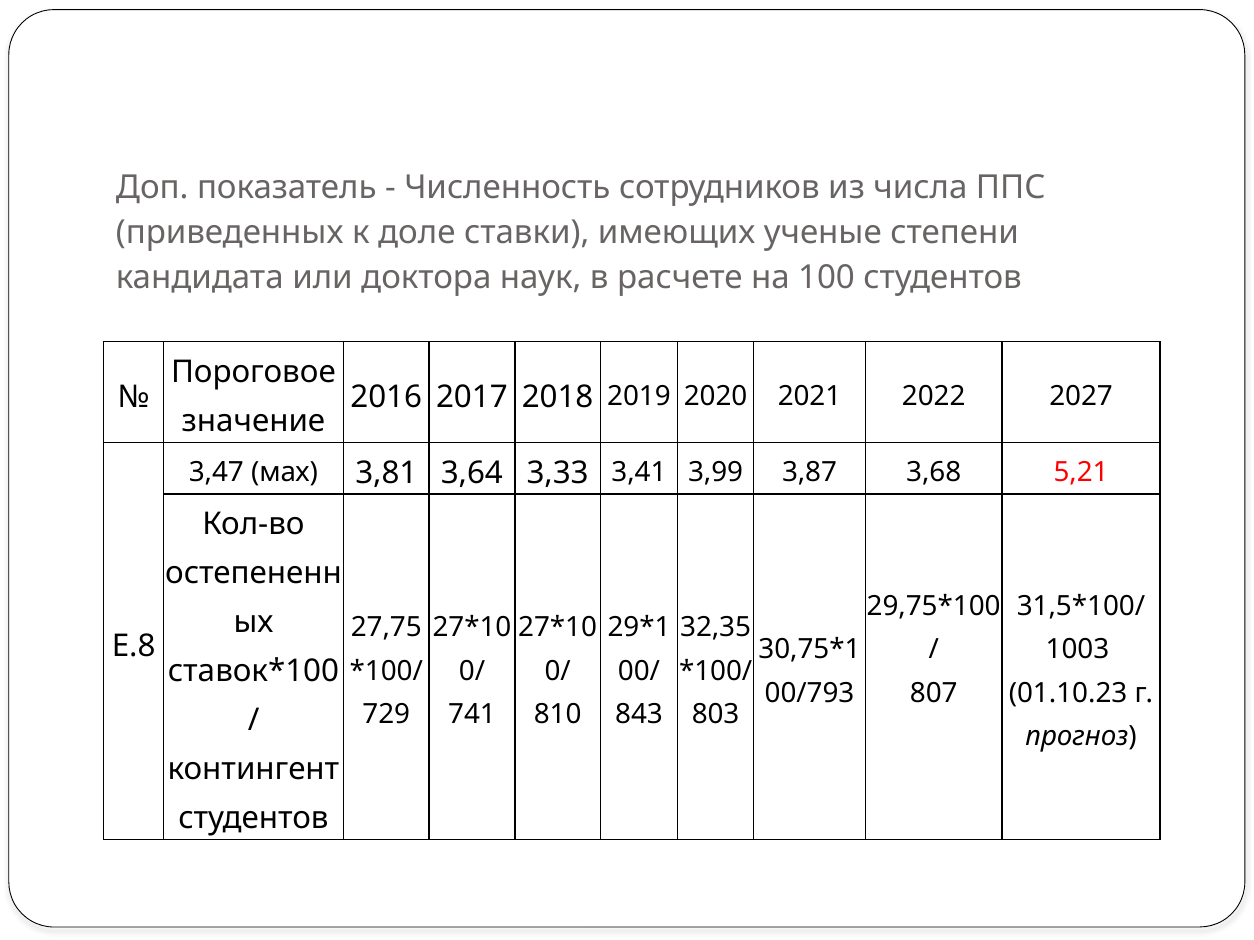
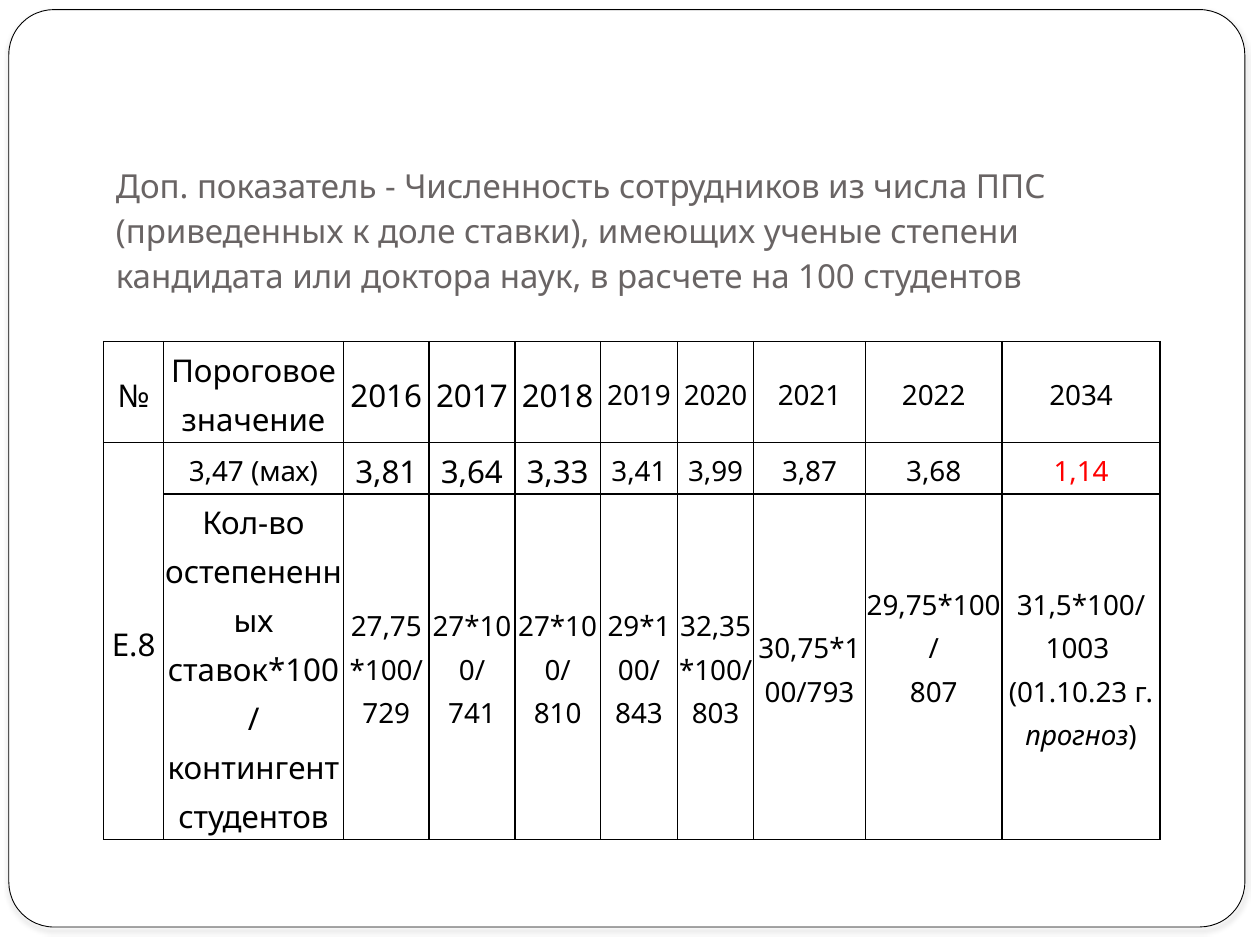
2027: 2027 -> 2034 (1081, 397)
5,21: 5,21 -> 1,14 (1081, 473)
